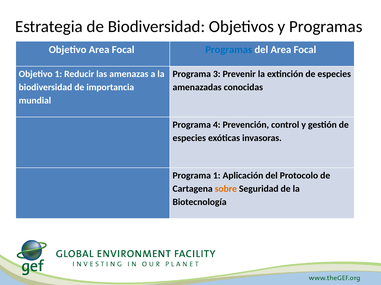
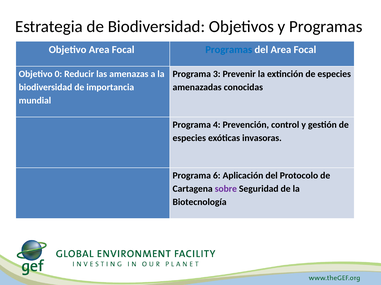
Objetivo 1: 1 -> 0 (58, 74)
Programa 1: 1 -> 6 (217, 176)
sobre colour: orange -> purple (226, 189)
